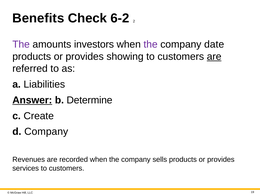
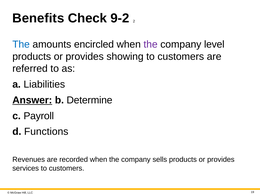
6-2: 6-2 -> 9-2 (120, 18)
The colour: purple -> blue (21, 44)
investors: investors -> encircled (94, 44)
date: date -> level (214, 44)
are underline: present -> none (214, 57)
Create: Create -> Payroll (39, 116)
d Company: Company -> Functions (46, 132)
